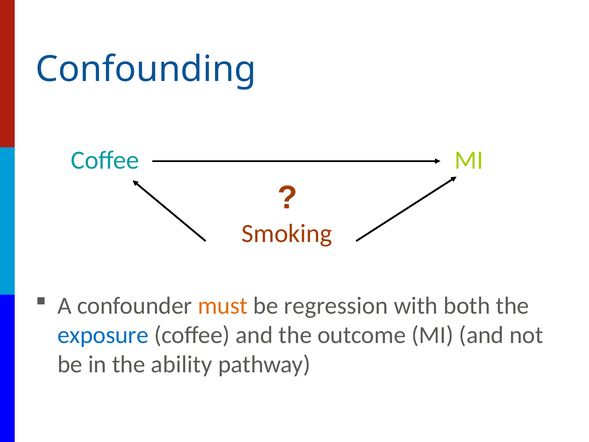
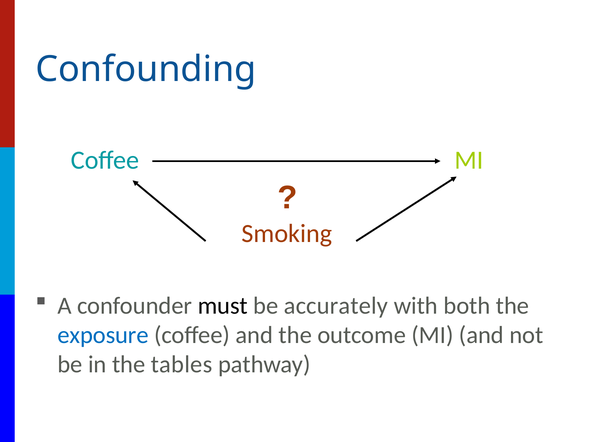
must colour: orange -> black (223, 305)
regression: regression -> accurately (336, 305)
ability: ability -> tables (182, 364)
